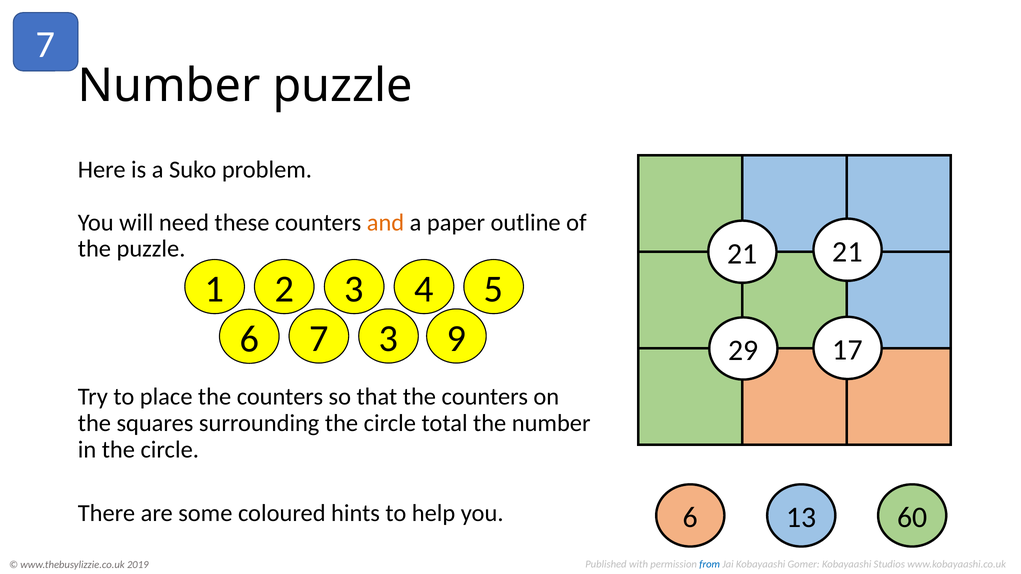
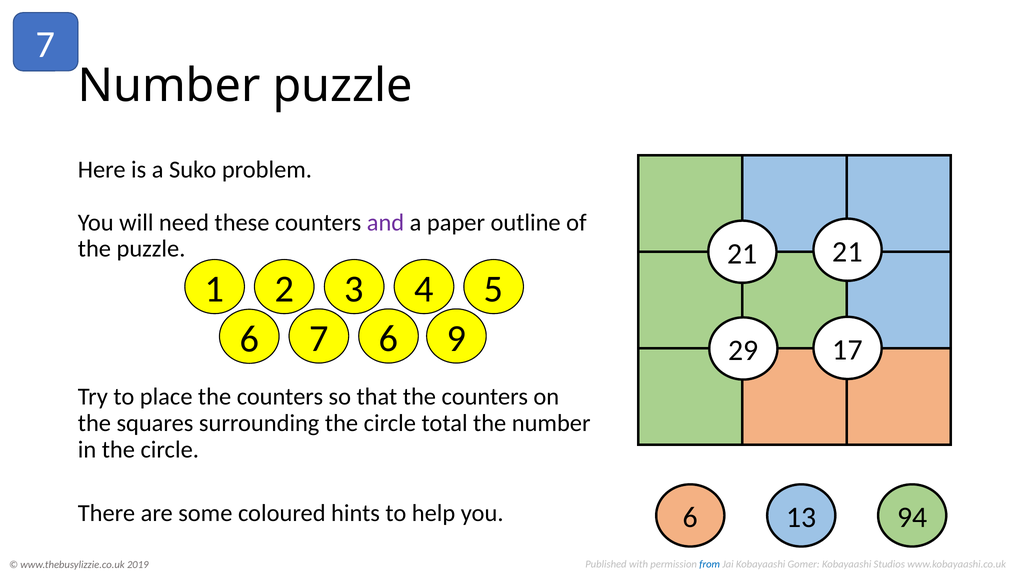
and colour: orange -> purple (386, 223)
7 3: 3 -> 6 (388, 339)
60: 60 -> 94 (912, 518)
